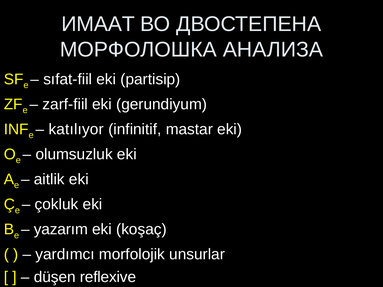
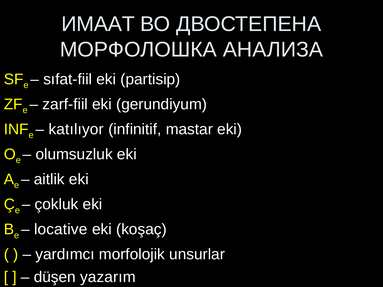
yazarım: yazarım -> locative (61, 229)
reflexive: reflexive -> yazarım (108, 277)
